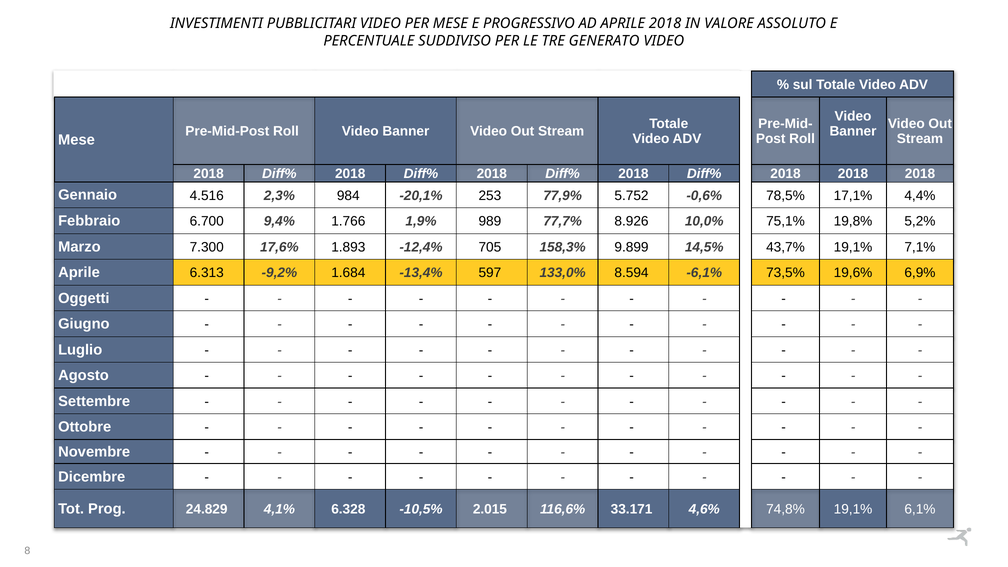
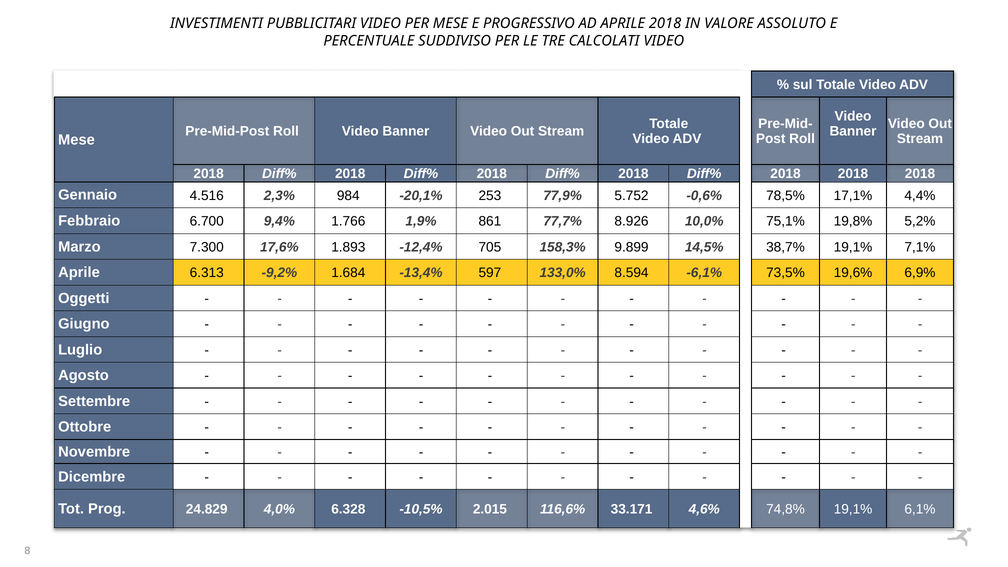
GENERATO: GENERATO -> CALCOLATI (604, 41)
989: 989 -> 861 (490, 221)
43,7%: 43,7% -> 38,7% (785, 247)
4,1%: 4,1% -> 4,0% (279, 509)
